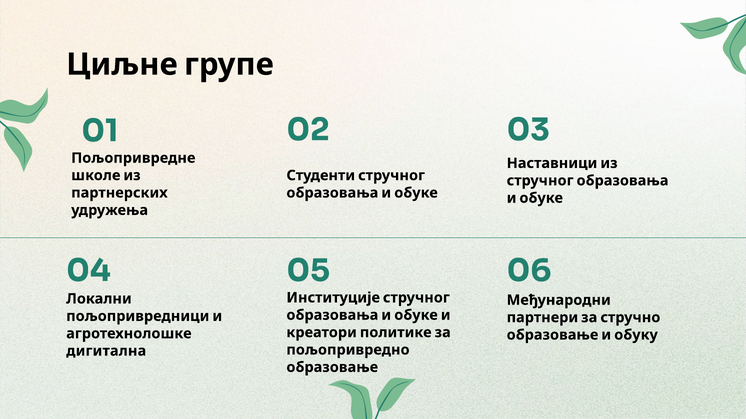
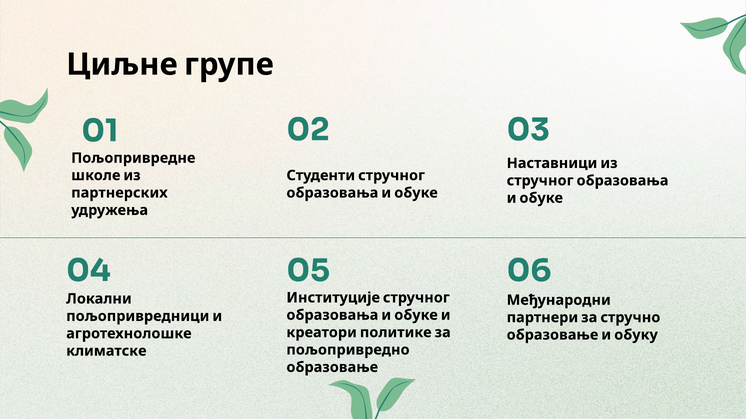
дигитална: дигитална -> климатске (106, 351)
